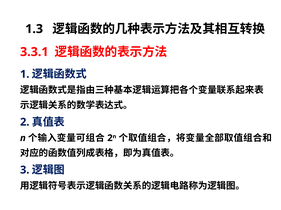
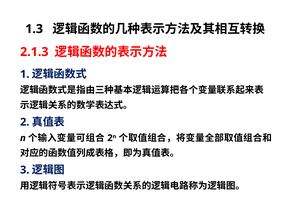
3.3.1: 3.3.1 -> 2.1.3 (34, 52)
